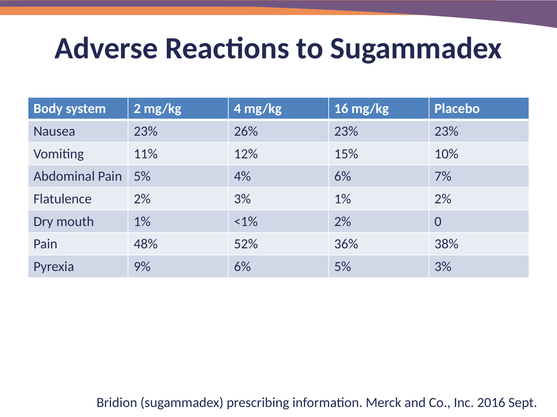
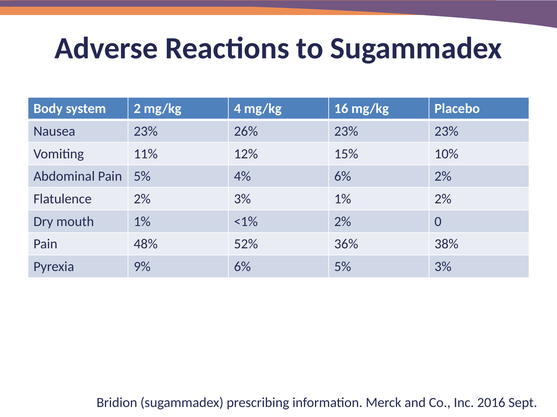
6% 7%: 7% -> 2% (443, 177)
